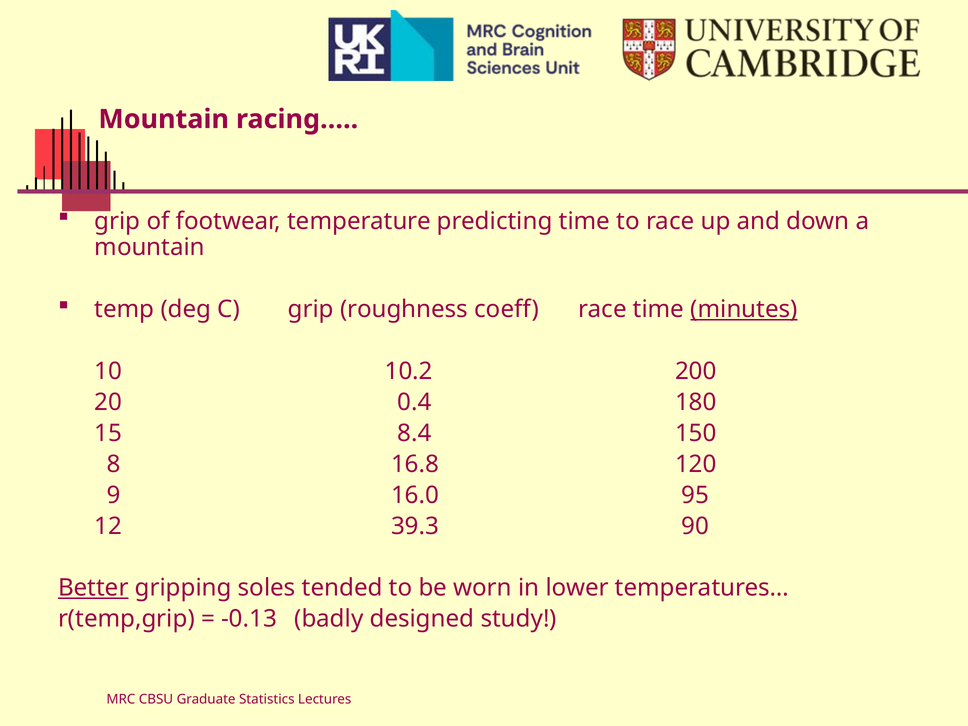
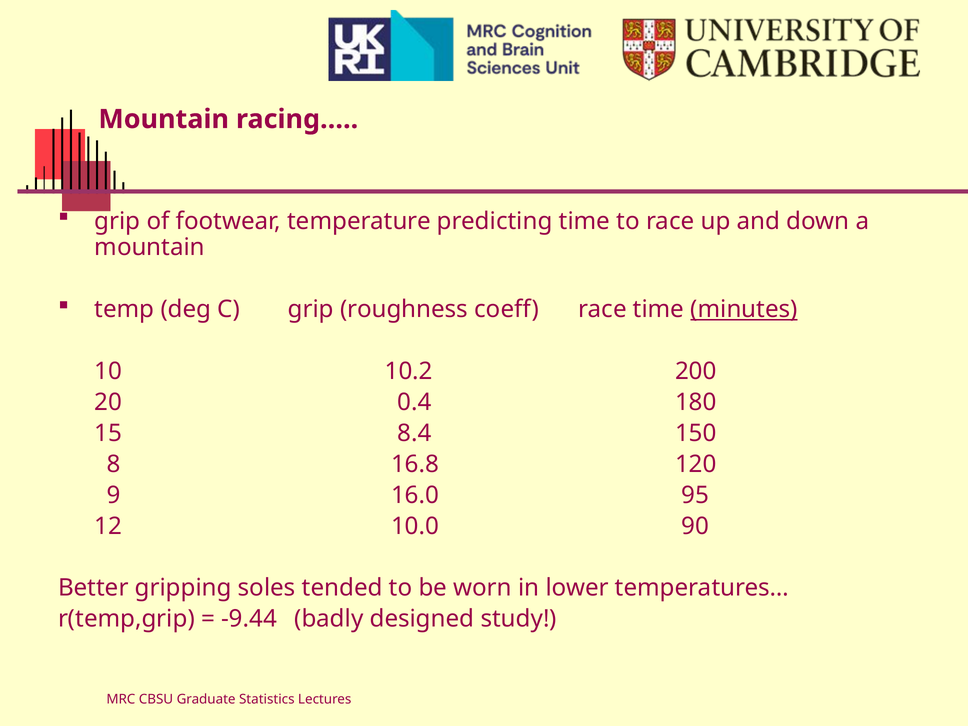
39.3: 39.3 -> 10.0 (415, 526)
Better underline: present -> none (93, 588)
-0.13: -0.13 -> -9.44 (249, 619)
